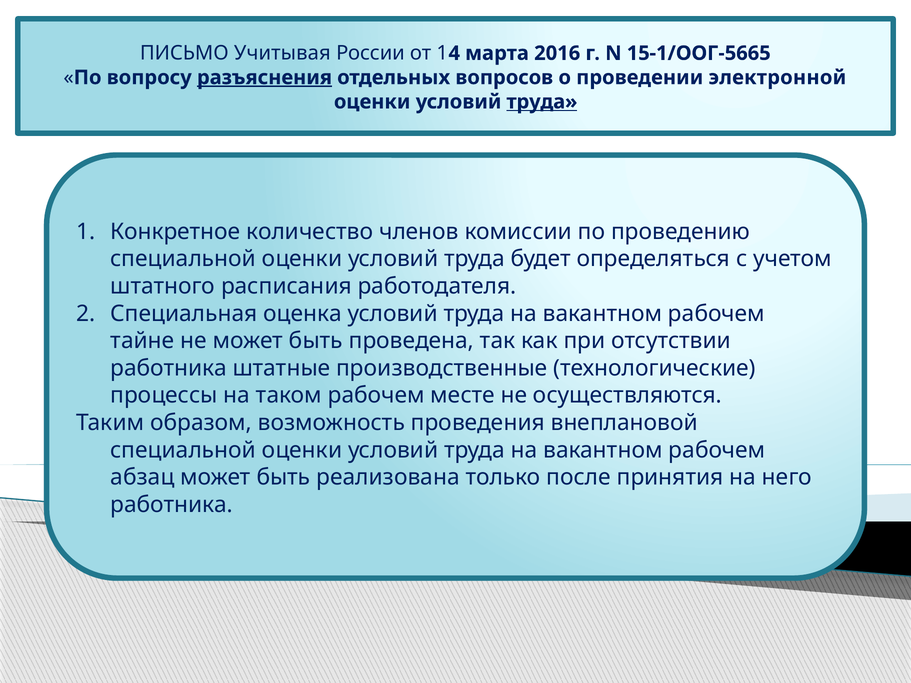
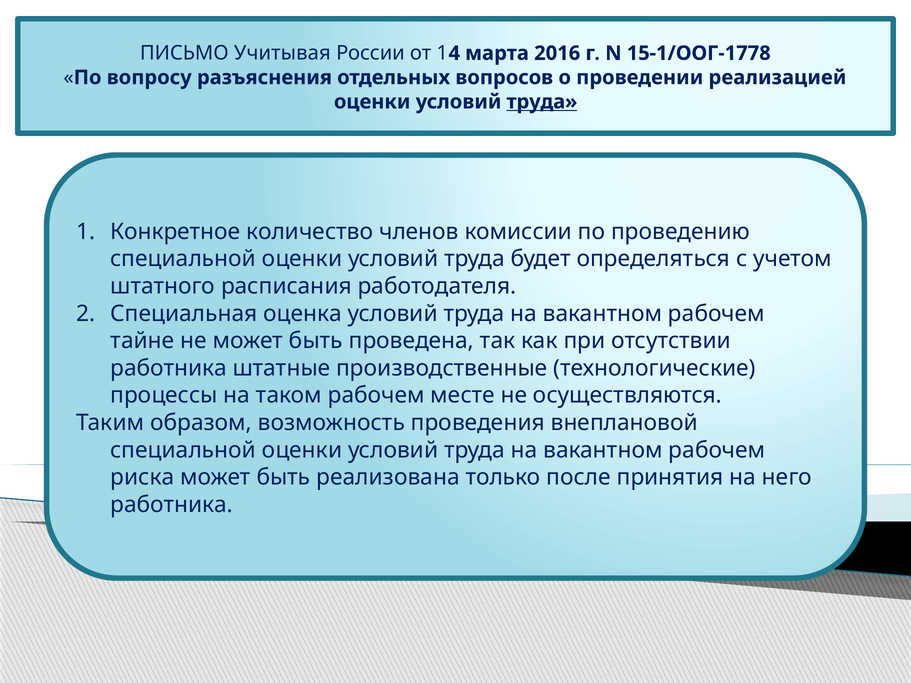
15-1/ООГ-5665: 15-1/ООГ-5665 -> 15-1/ООГ-1778 (699, 53)
разъяснения underline: present -> none (264, 78)
электронной: электронной -> реализацией (777, 78)
абзац: абзац -> риска (142, 478)
